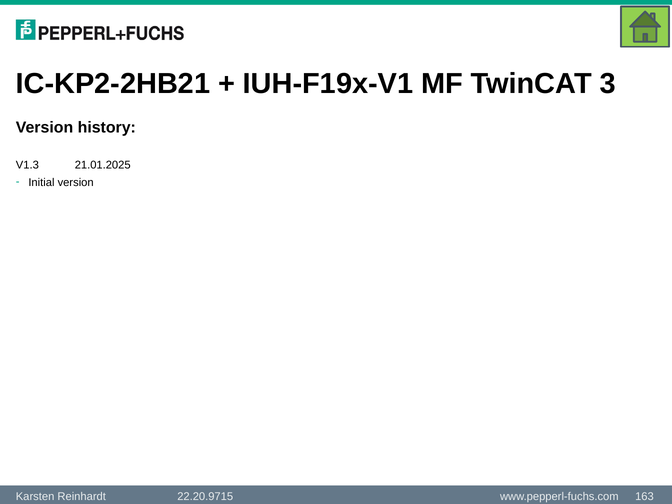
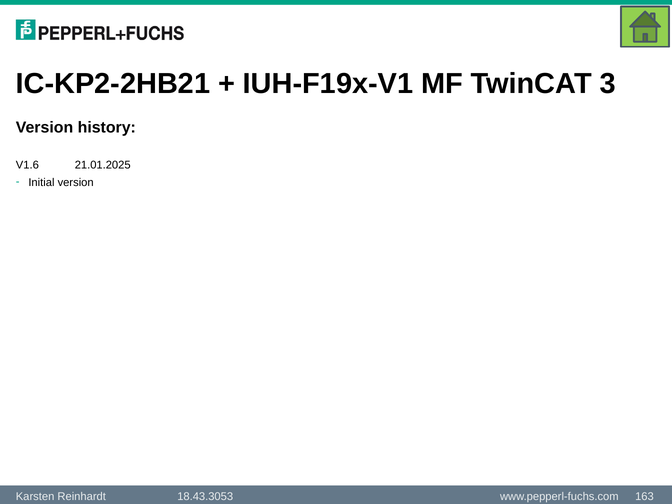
V1.3: V1.3 -> V1.6 (27, 165)
22.20.9715: 22.20.9715 -> 18.43.3053 (205, 497)
